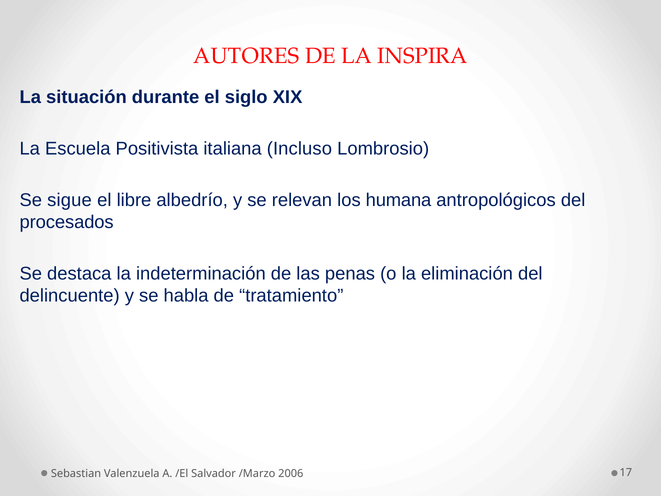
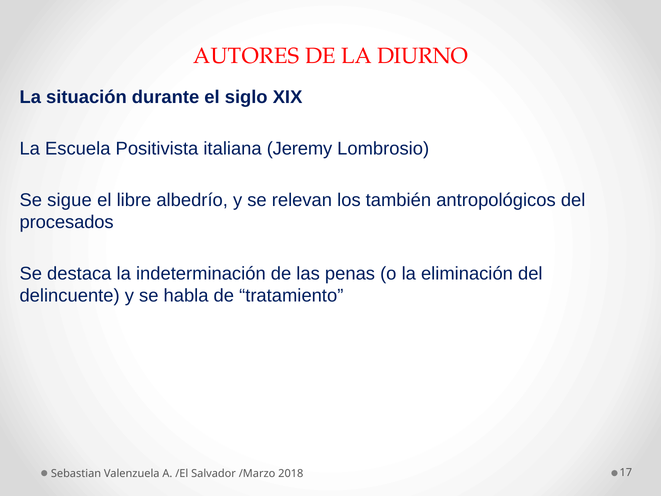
INSPIRA: INSPIRA -> DIURNO (422, 56)
Incluso: Incluso -> Jeremy (300, 148)
humana: humana -> también (398, 200)
2006: 2006 -> 2018 (291, 473)
